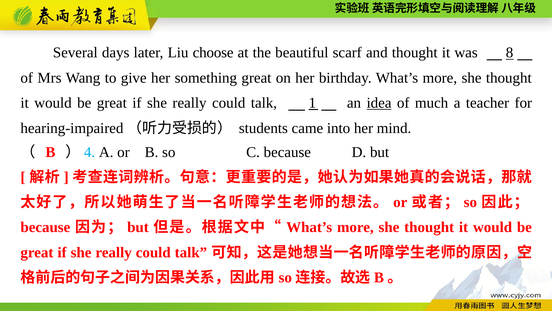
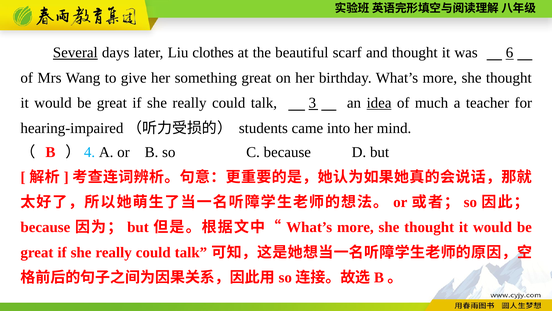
Several underline: none -> present (75, 53)
choose: choose -> clothes (213, 53)
8: 8 -> 6 (509, 53)
1: 1 -> 3 (312, 103)
